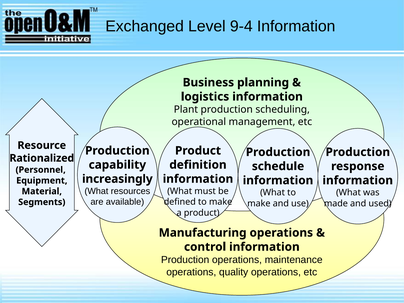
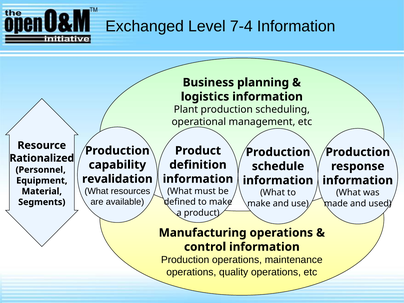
9-4: 9-4 -> 7-4 (241, 26)
increasingly: increasingly -> revalidation (117, 179)
